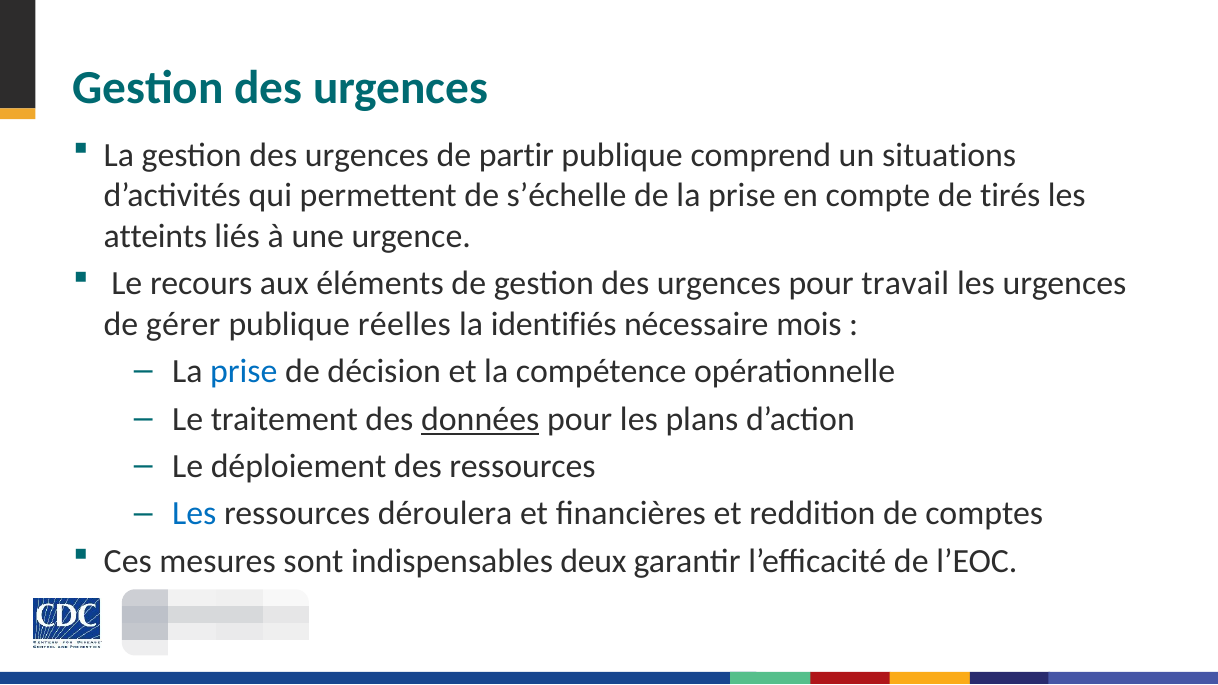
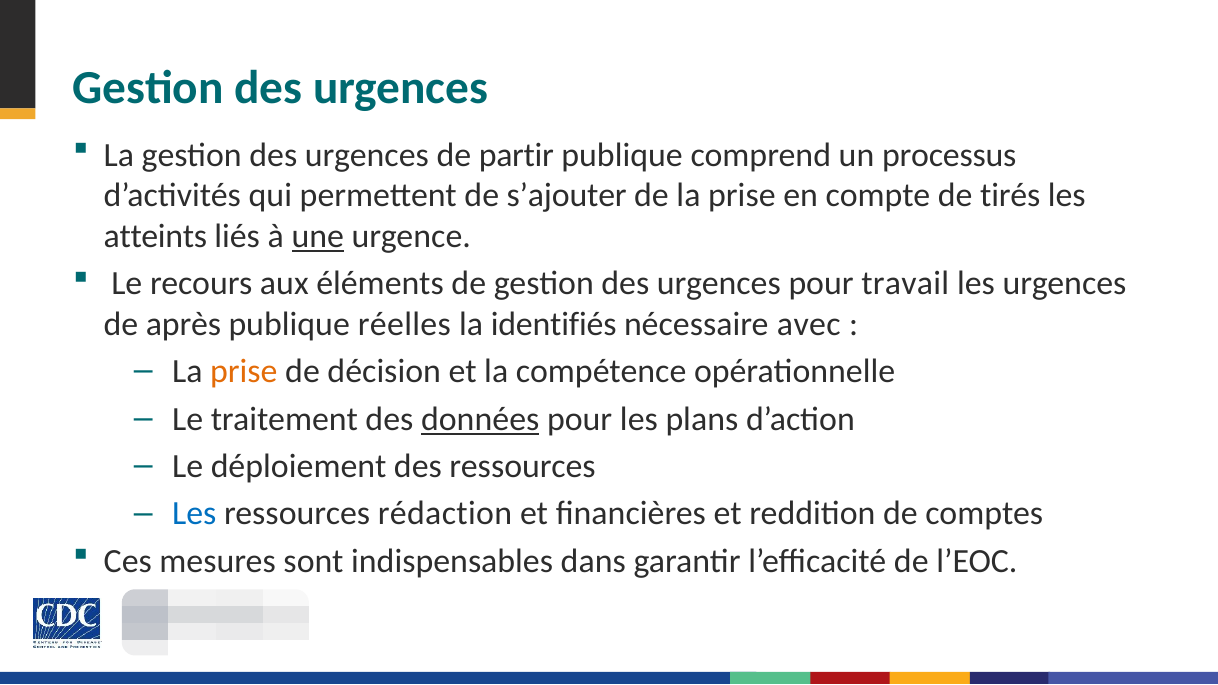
situations: situations -> processus (949, 155)
s’échelle: s’échelle -> s’ajouter (567, 196)
une underline: none -> present (318, 236)
gérer: gérer -> après (183, 324)
mois: mois -> avec (809, 324)
prise colour: blue -> orange (244, 372)
déroulera: déroulera -> rédaction (445, 514)
deux: deux -> dans (593, 561)
